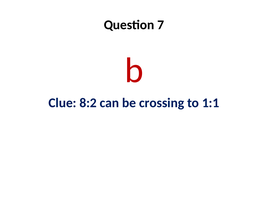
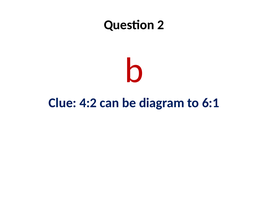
7: 7 -> 2 (161, 25)
8:2: 8:2 -> 4:2 (88, 103)
crossing: crossing -> diagram (162, 103)
1:1: 1:1 -> 6:1 (211, 103)
